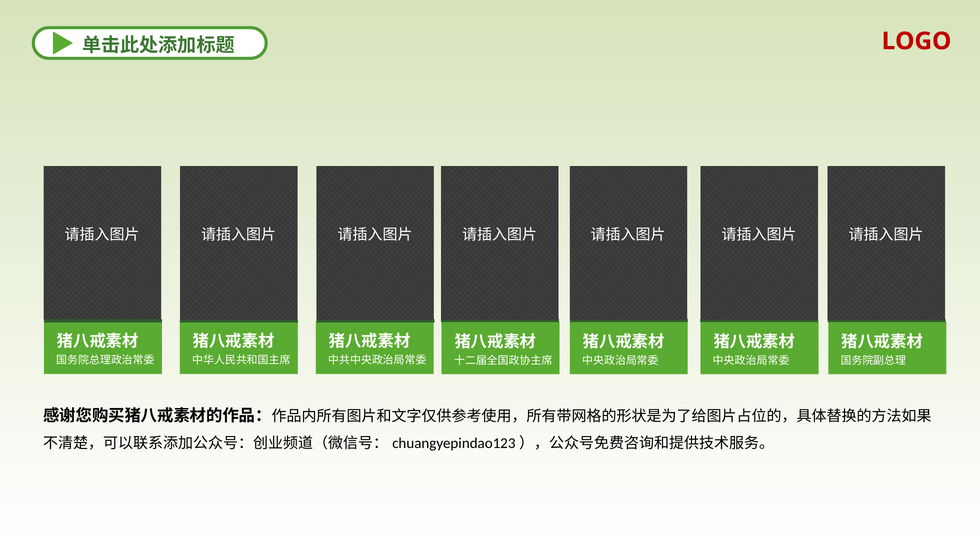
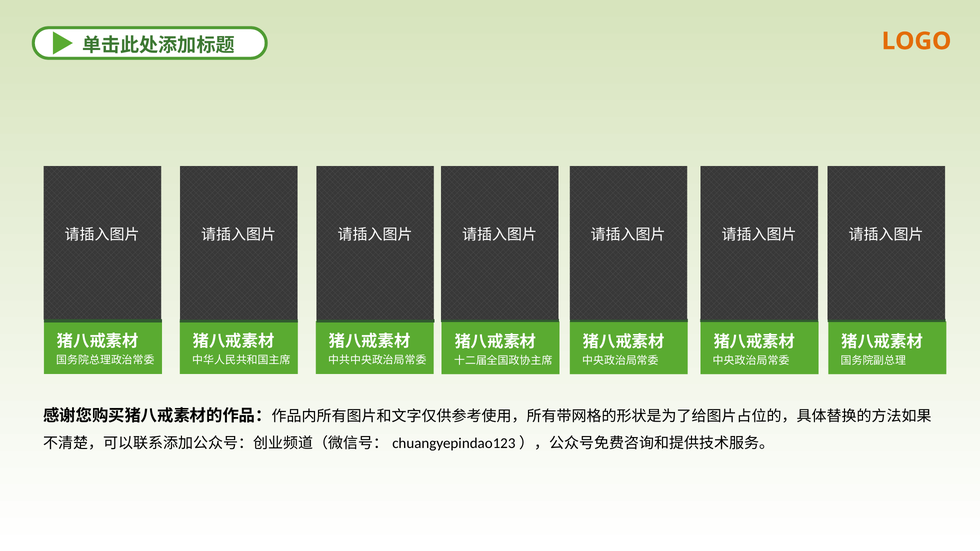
LOGO colour: red -> orange (916, 41)
